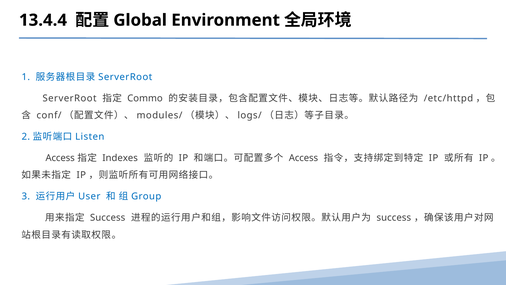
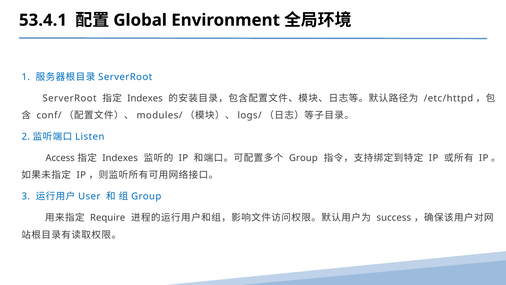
13.4.4: 13.4.4 -> 53.4.1 (43, 20)
Commo: Commo -> Indexes (145, 98)
Access: Access -> Group (303, 158)
Success: Success -> Require (108, 218)
